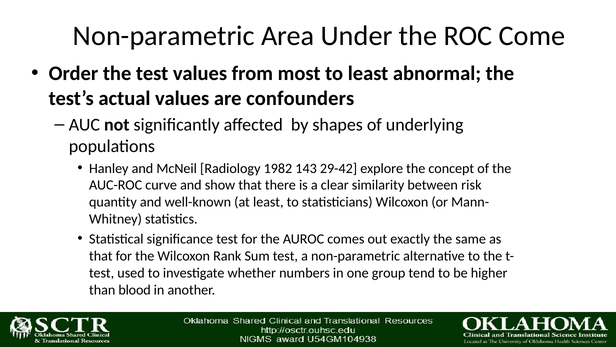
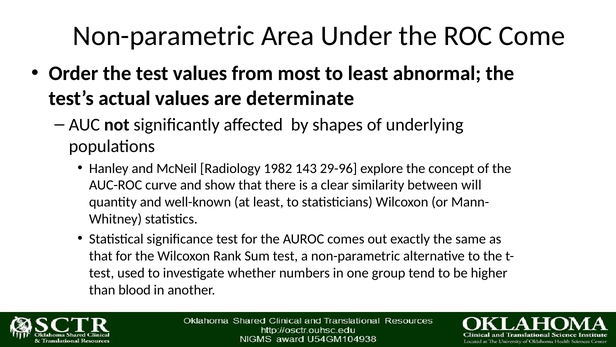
confounders: confounders -> determinate (300, 98)
29-42: 29-42 -> 29-96 (339, 168)
risk: risk -> will (471, 185)
